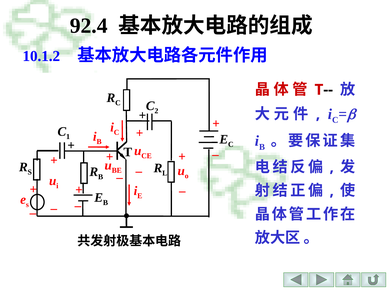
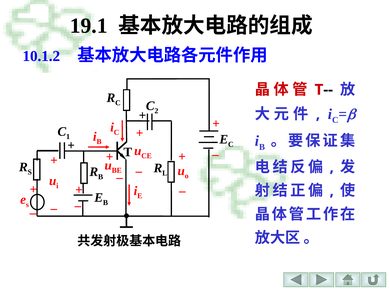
92.4: 92.4 -> 19.1 (89, 26)
